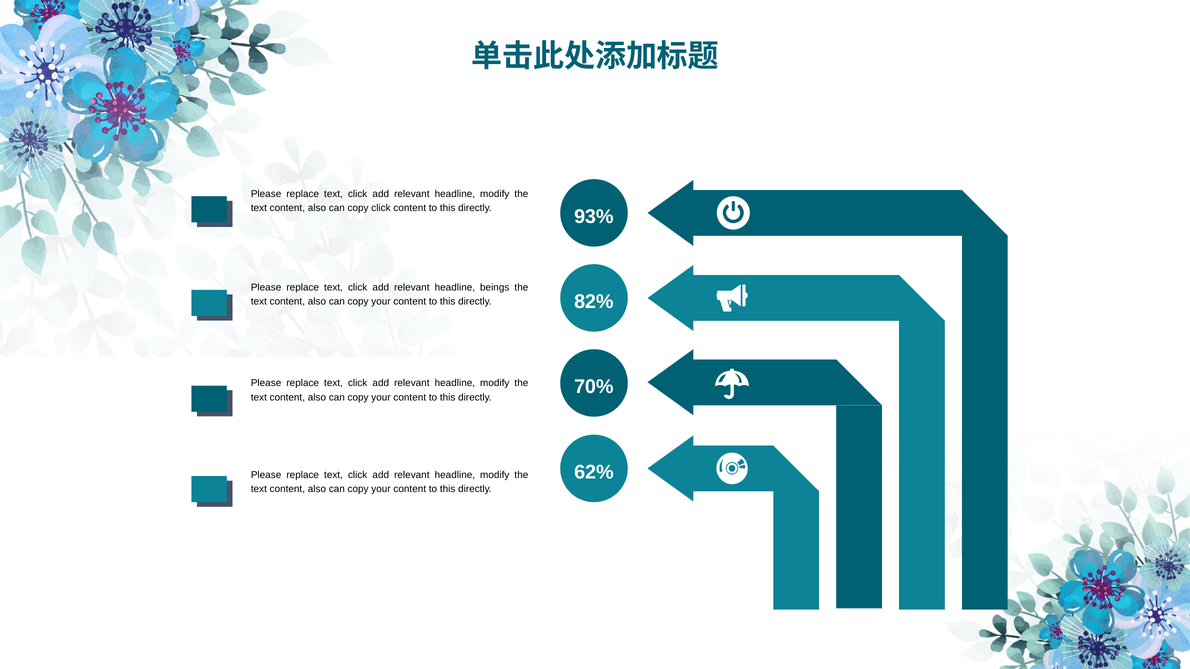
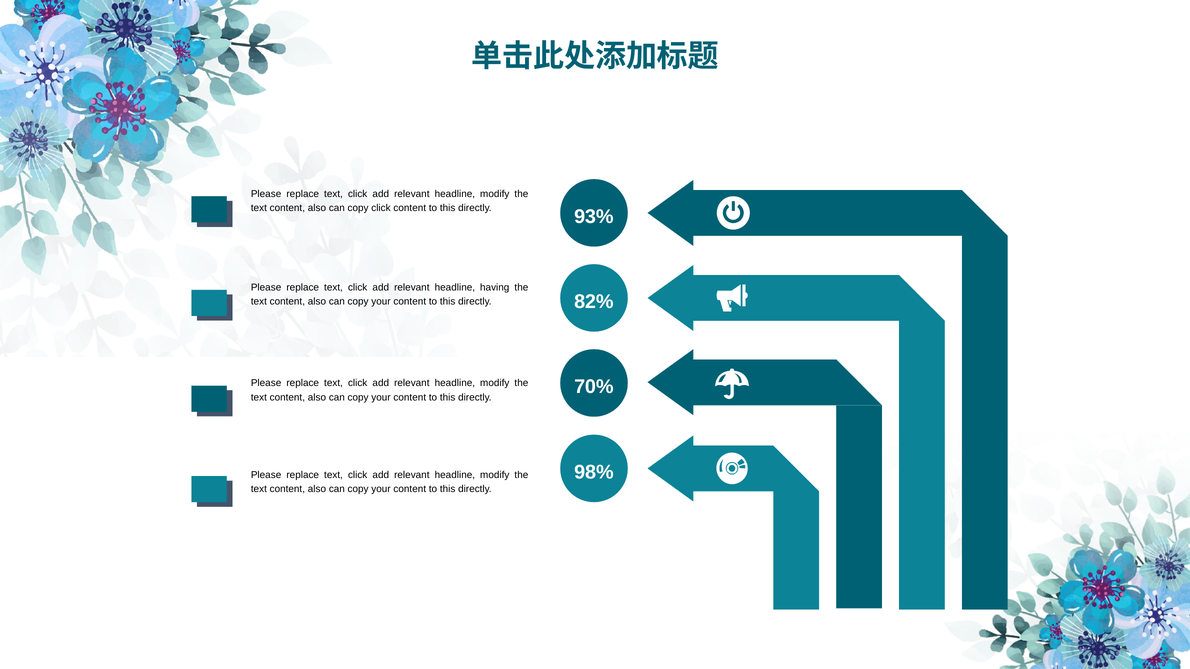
beings: beings -> having (495, 287)
62%: 62% -> 98% (594, 472)
